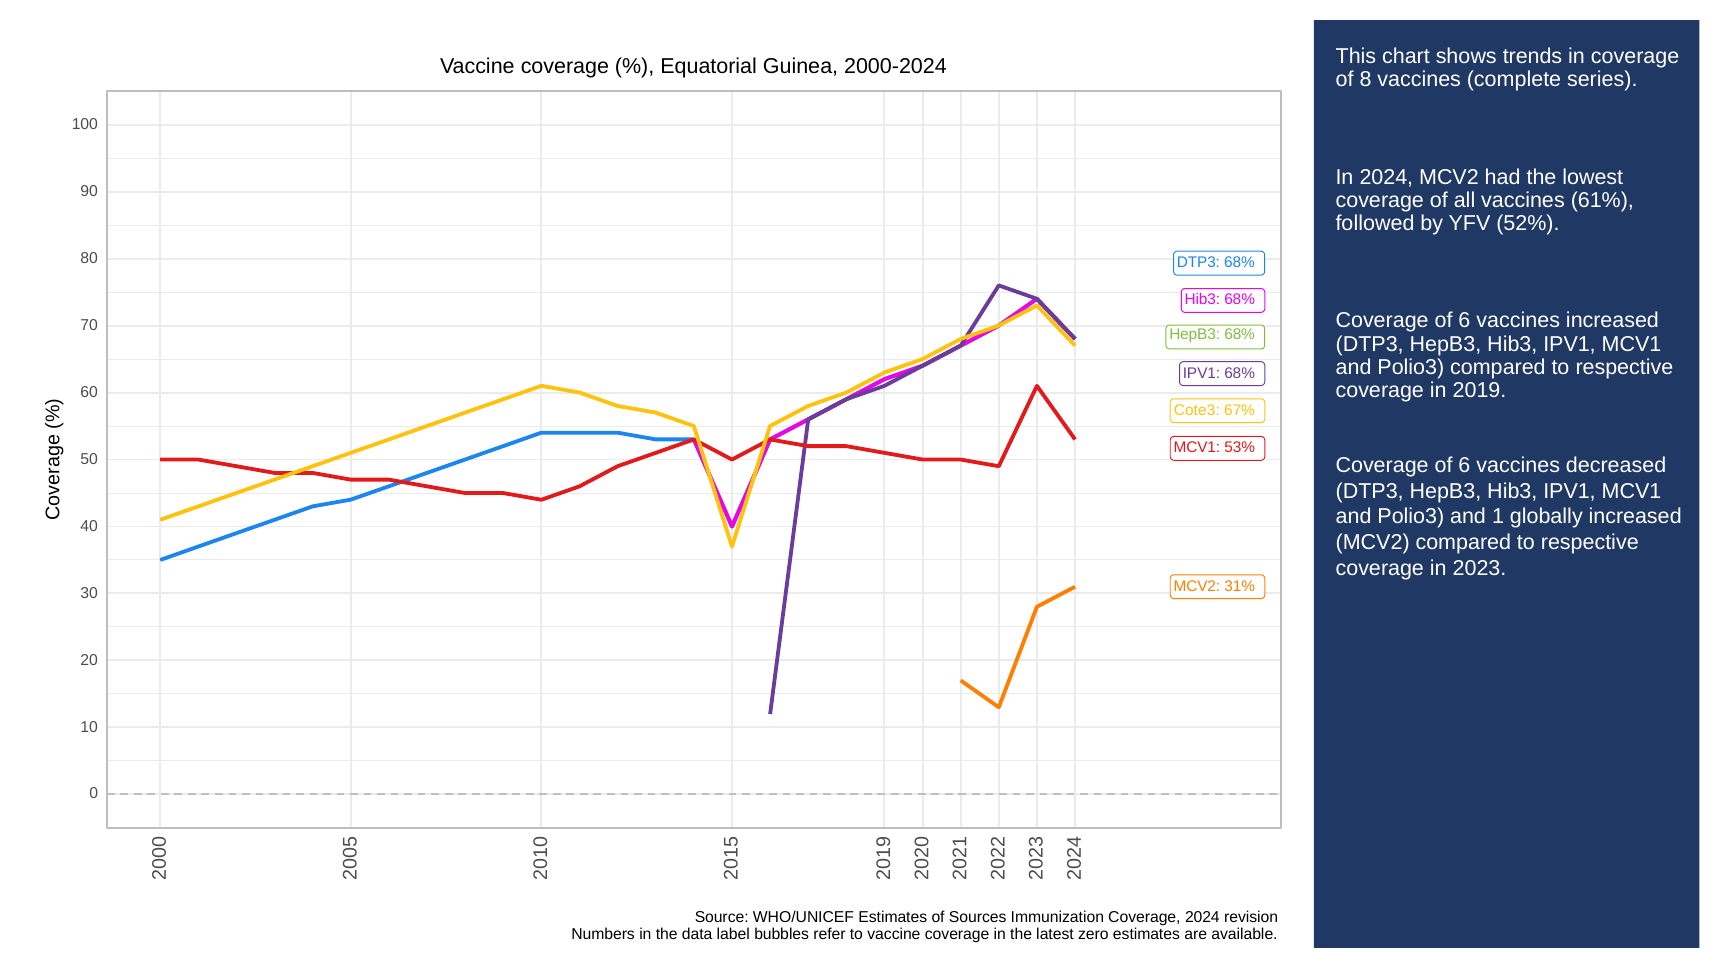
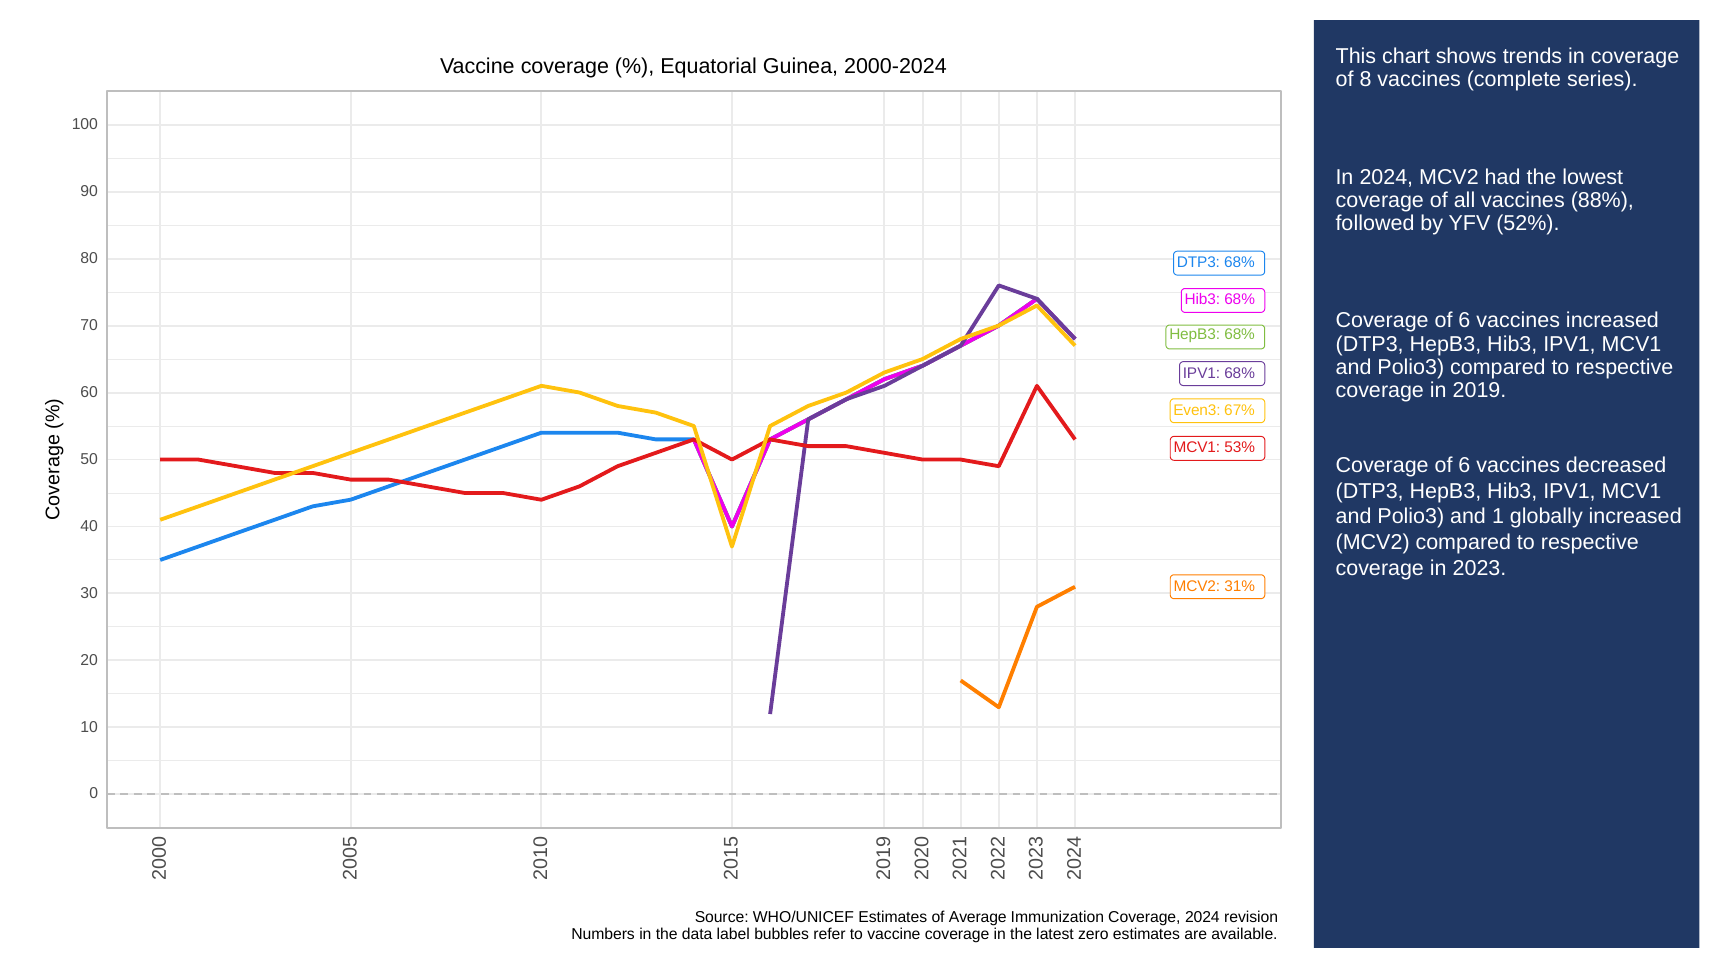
61%: 61% -> 88% (1602, 200)
Cote3: Cote3 -> Even3 (1197, 410)
Sources: Sources -> Average (978, 917)
